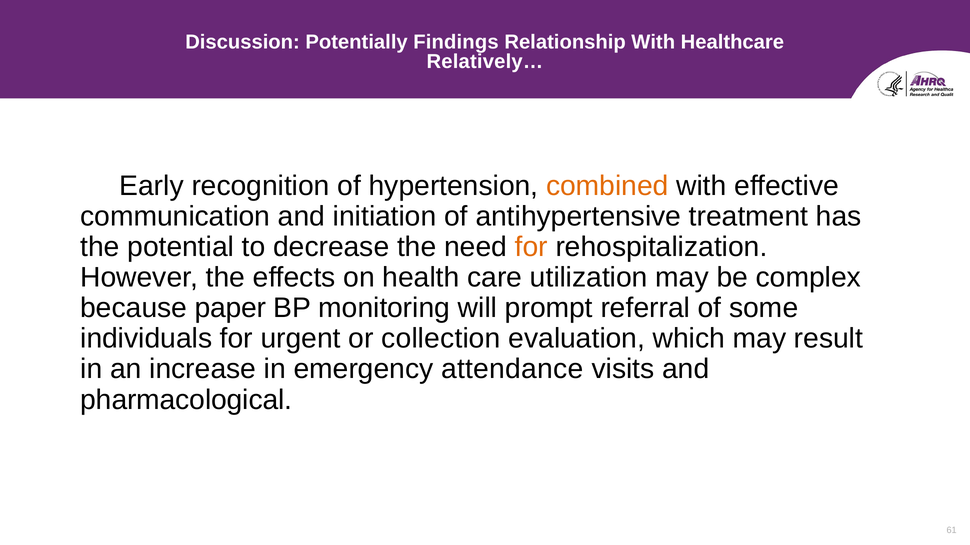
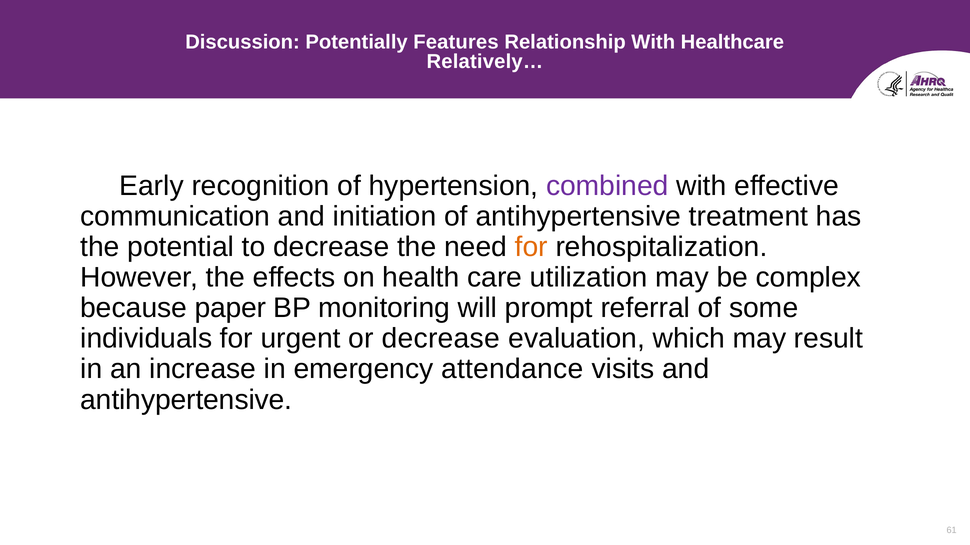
Findings: Findings -> Features (456, 42)
combined colour: orange -> purple (607, 186)
or collection: collection -> decrease (441, 339)
pharmacological: pharmacological -> antihypertensive (186, 400)
